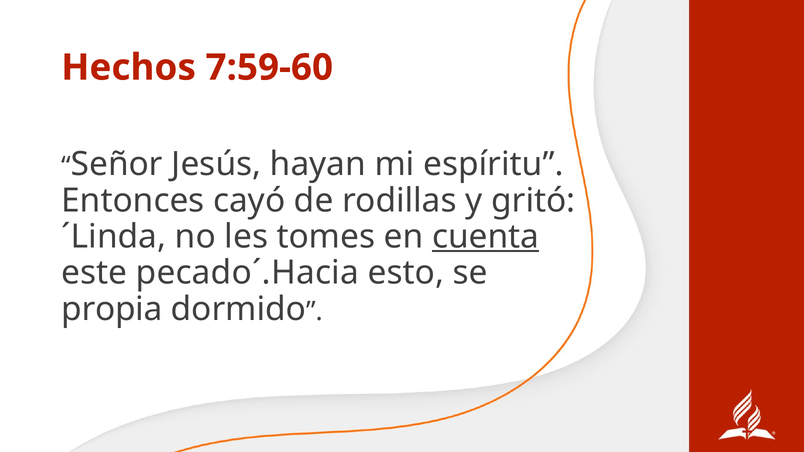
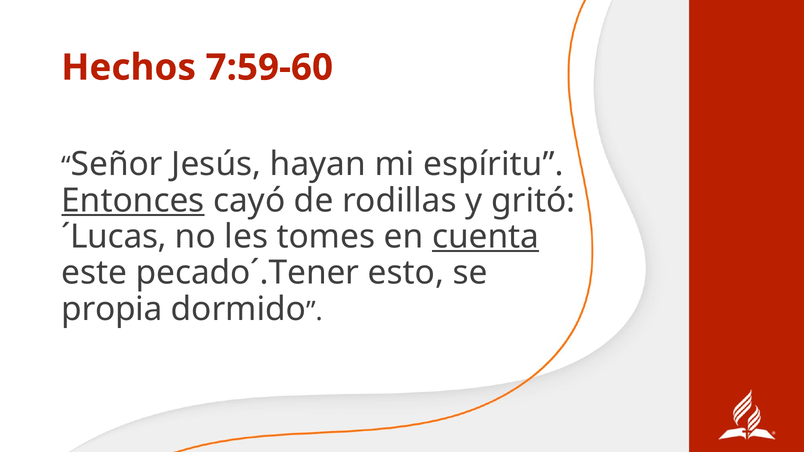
Entonces underline: none -> present (133, 201)
´Linda: ´Linda -> ´Lucas (114, 237)
pecado´.Hacia: pecado´.Hacia -> pecado´.Tener (248, 273)
